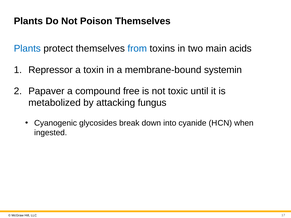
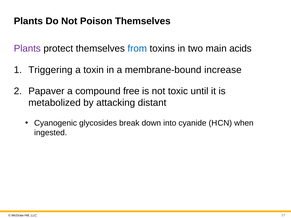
Plants colour: blue -> purple (27, 49)
Repressor: Repressor -> Triggering (50, 70)
systemin: systemin -> increase (223, 70)
fungus: fungus -> distant (152, 103)
